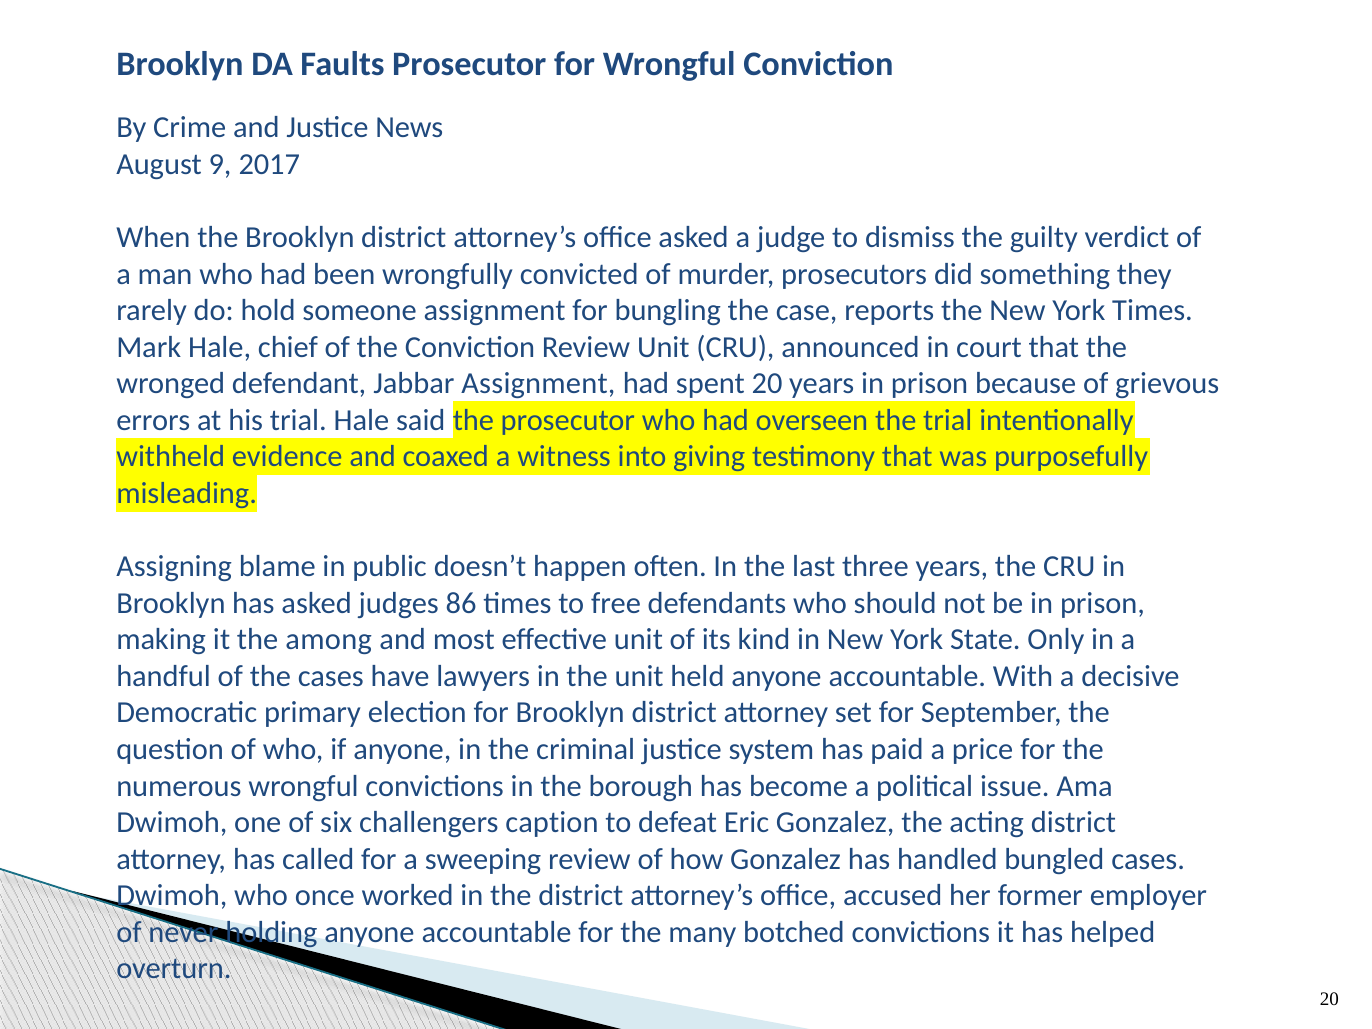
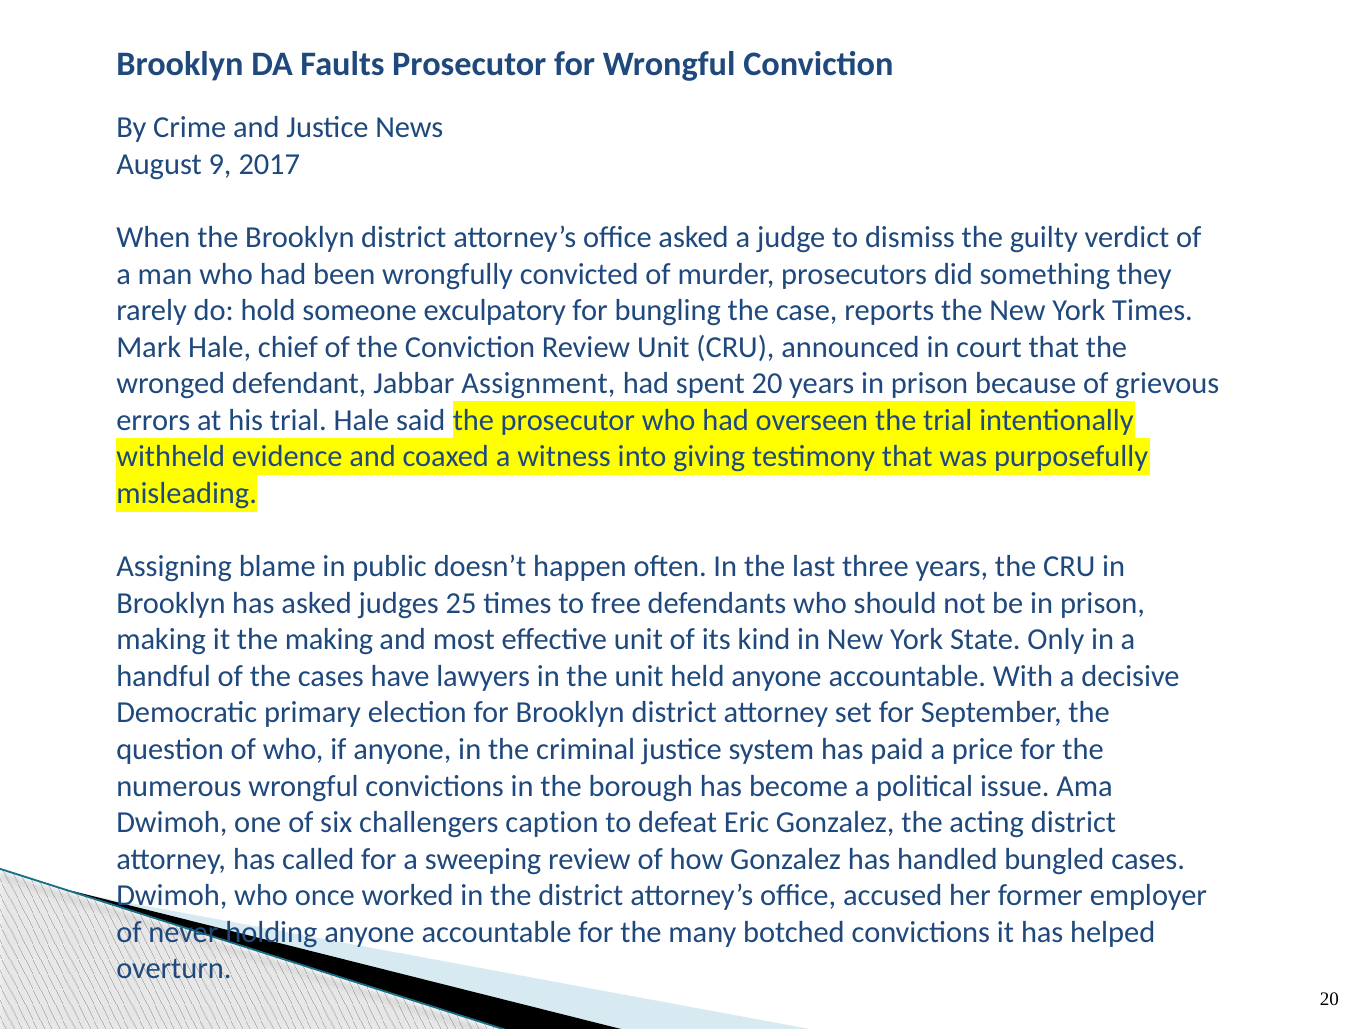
someone assignment: assignment -> exculpatory (495, 311)
86: 86 -> 25 (461, 603)
the among: among -> making (329, 640)
